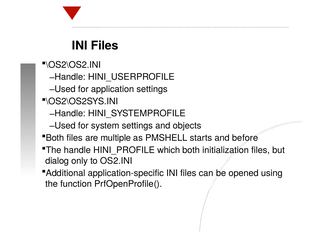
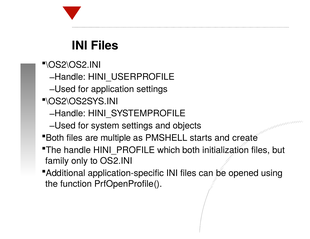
before: before -> create (245, 138)
dialog: dialog -> family (57, 161)
